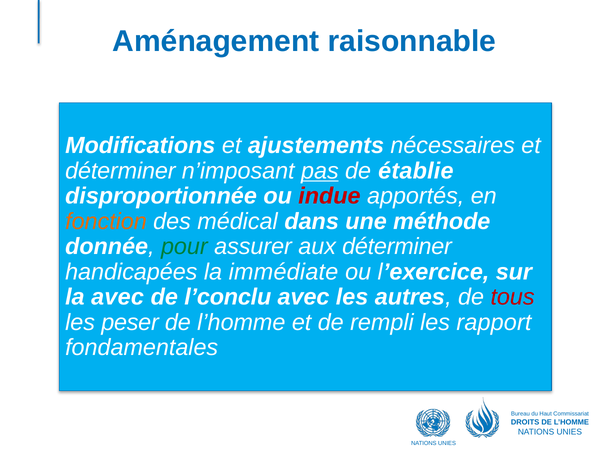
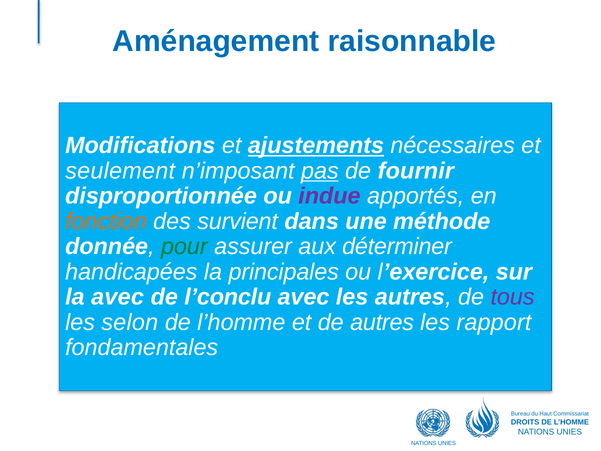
ajustements underline: none -> present (316, 146)
déterminer: déterminer -> seulement (120, 171)
établie: établie -> fournir (416, 171)
indue colour: red -> purple (329, 196)
médical: médical -> survient (238, 221)
immédiate: immédiate -> principales (284, 272)
tous colour: red -> purple (513, 297)
peser: peser -> selon (130, 322)
de rempli: rempli -> autres (382, 322)
